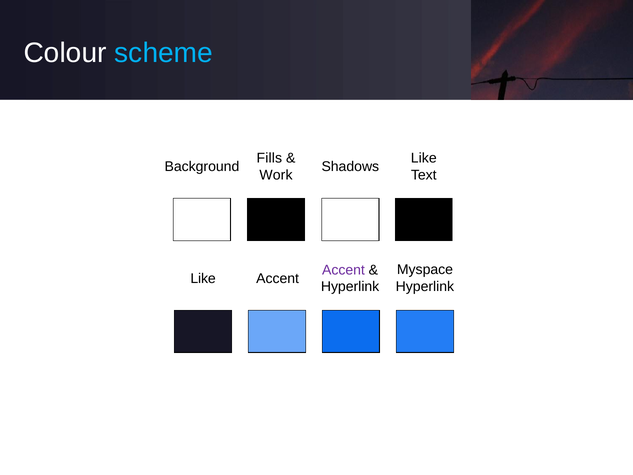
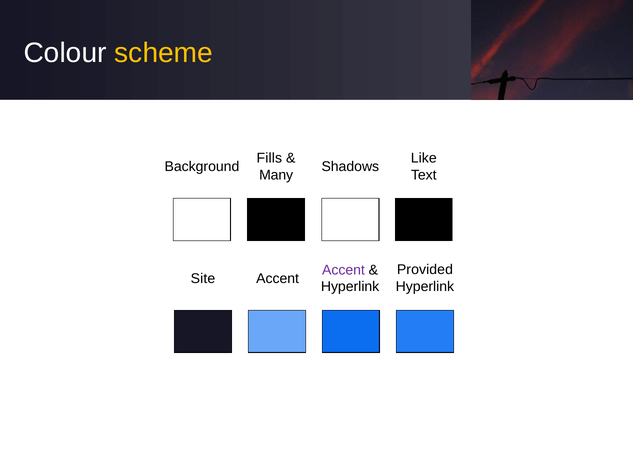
scheme colour: light blue -> yellow (164, 53)
Work: Work -> Many (276, 175)
Myspace: Myspace -> Provided (425, 270)
Like: Like -> Site (203, 278)
